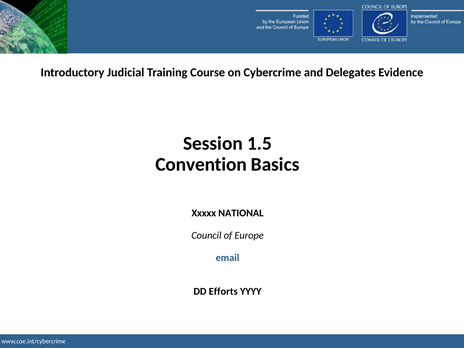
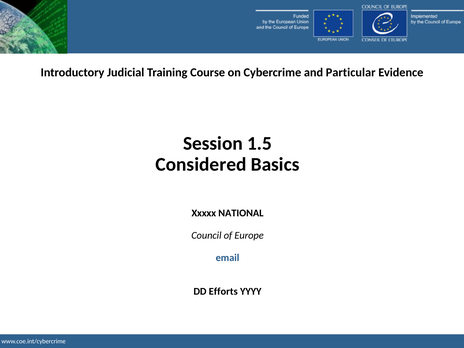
Delegates: Delegates -> Particular (351, 72)
Convention: Convention -> Considered (201, 164)
